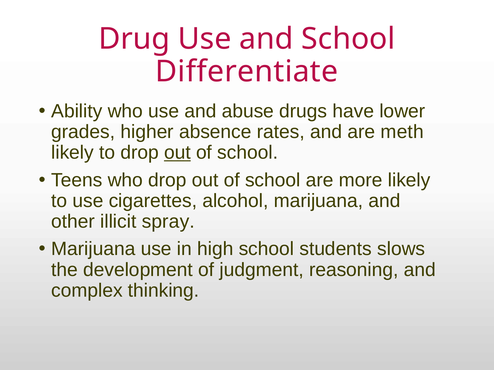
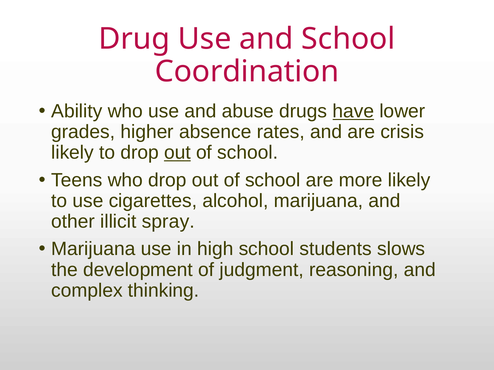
Differentiate: Differentiate -> Coordination (247, 72)
have underline: none -> present (353, 111)
meth: meth -> crisis (402, 132)
